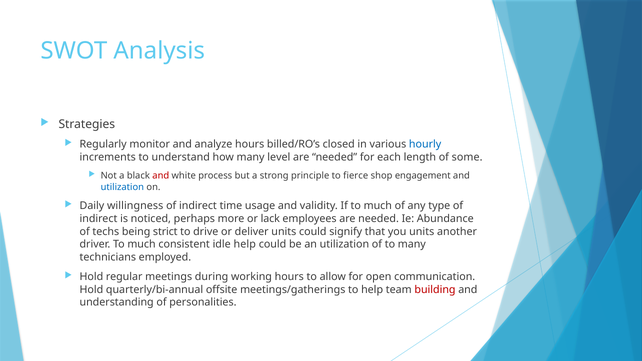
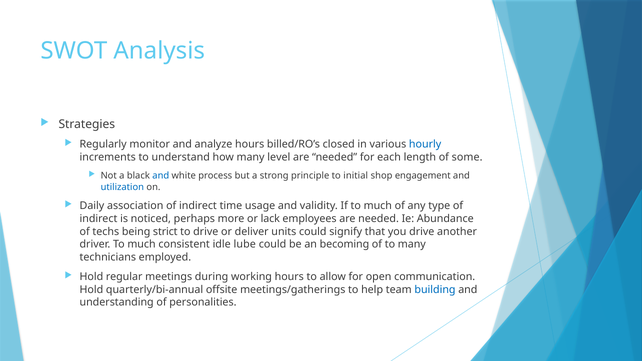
and colour: red -> blue (161, 176)
fierce: fierce -> initial (356, 176)
willingness: willingness -> association (135, 206)
you units: units -> drive (422, 232)
idle help: help -> lube (245, 245)
an utilization: utilization -> becoming (344, 245)
building colour: red -> blue (435, 290)
